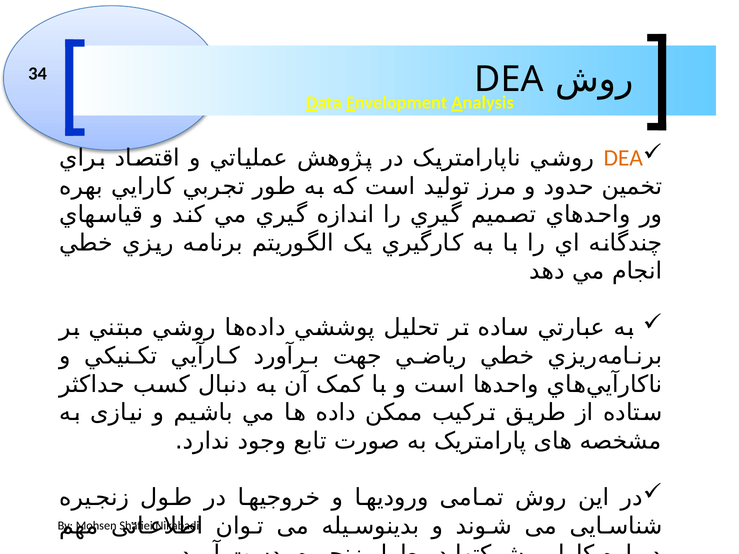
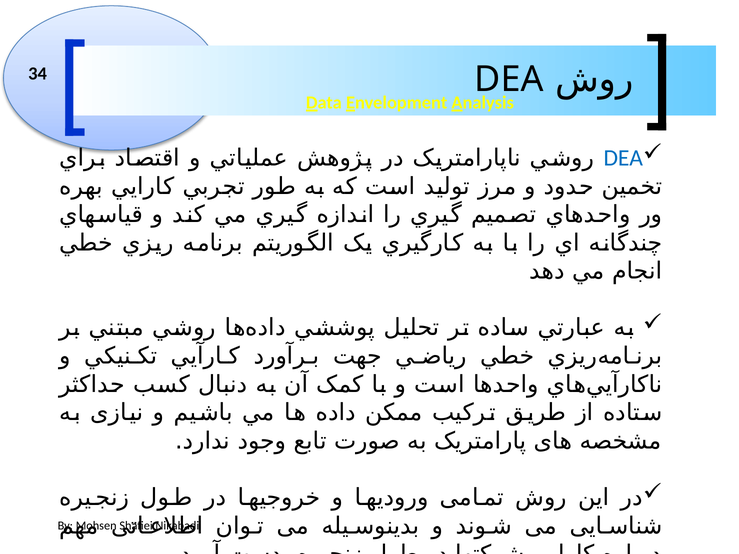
DEA colour: orange -> blue (623, 158)
